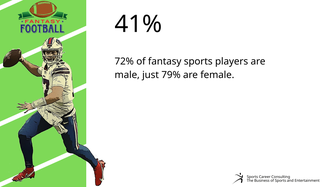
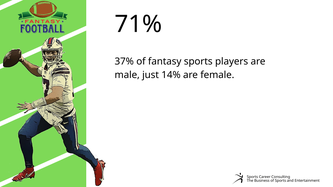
41%: 41% -> 71% (138, 24)
72%: 72% -> 37% (124, 62)
79%: 79% -> 14% (171, 75)
